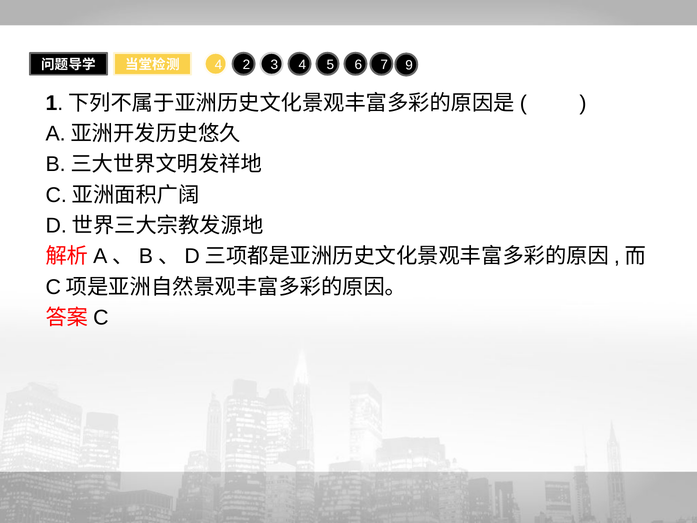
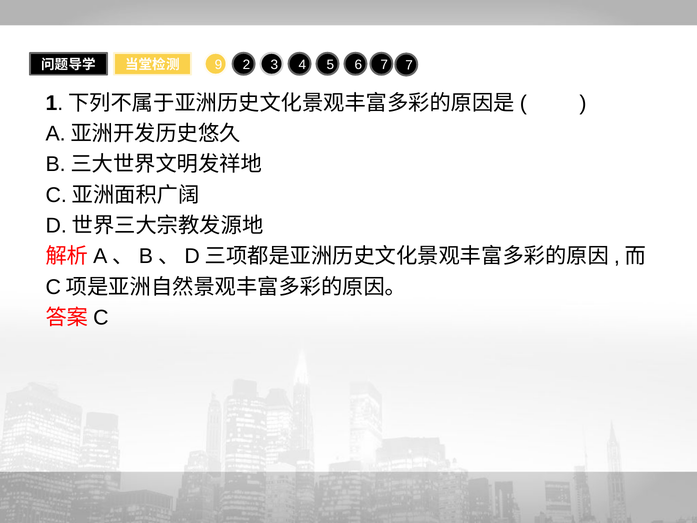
7 9: 9 -> 7 (409, 65)
4: 4 -> 9 (218, 65)
